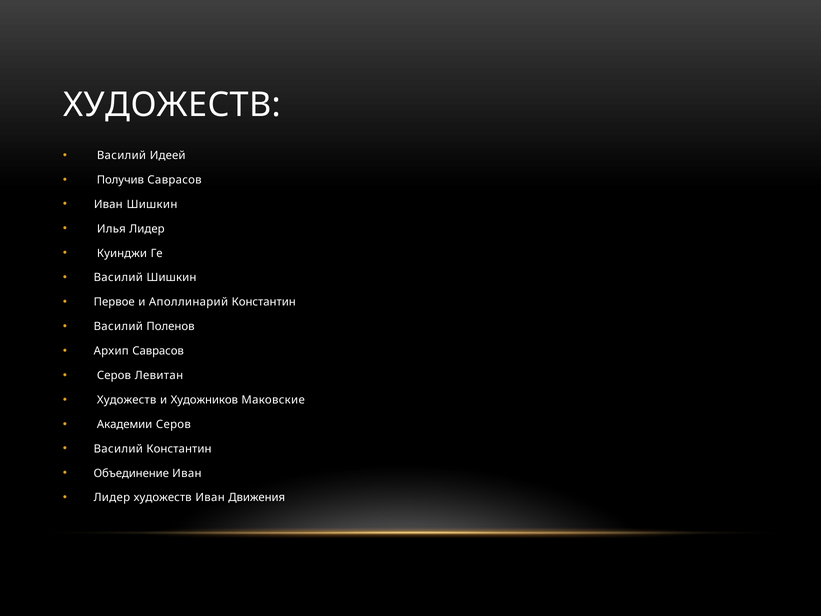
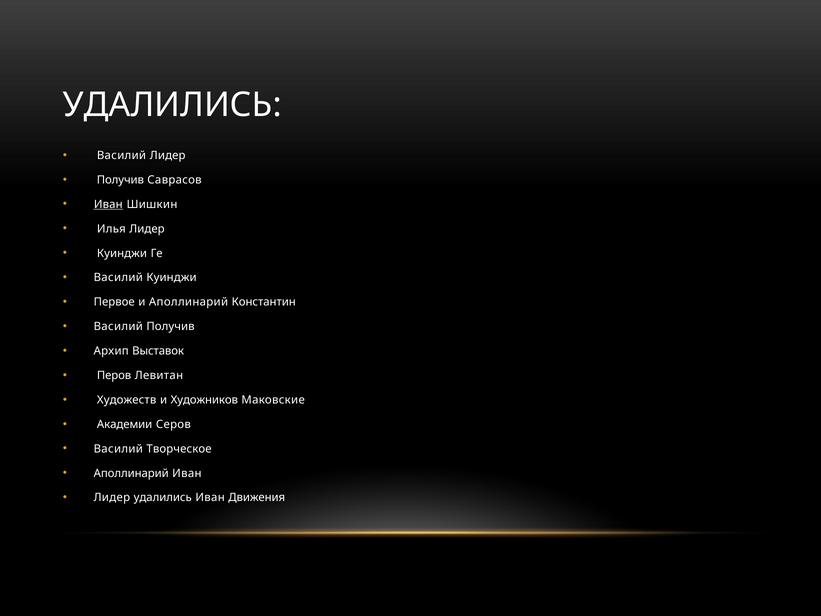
ХУДОЖЕСТВ: ХУДОЖЕСТВ -> УДАЛИЛИСЬ (172, 105)
Василий Идеей: Идеей -> Лидер (168, 155)
Иван underline: none -> present (108, 204)
Василий Шишкин: Шишкин -> Куинджи (172, 278)
Василий Поленов: Поленов -> Получив (171, 326)
Архип Саврасов: Саврасов -> Выставок (158, 351)
Серов: Серов -> Перов (114, 375)
Василий Константин: Константин -> Творческое (179, 449)
Объединение: Объединение -> Аполлинарий (131, 473)
Лидер художеств: художеств -> удалились (163, 498)
